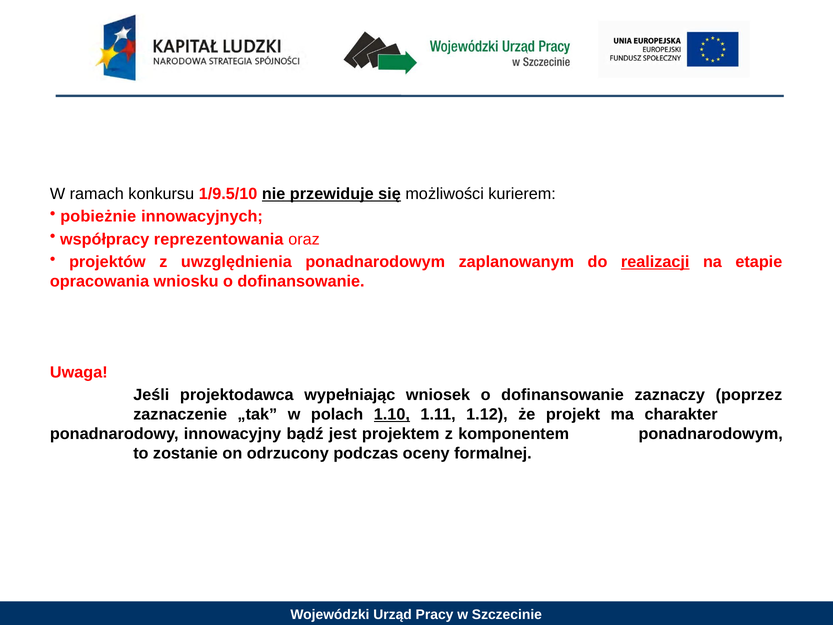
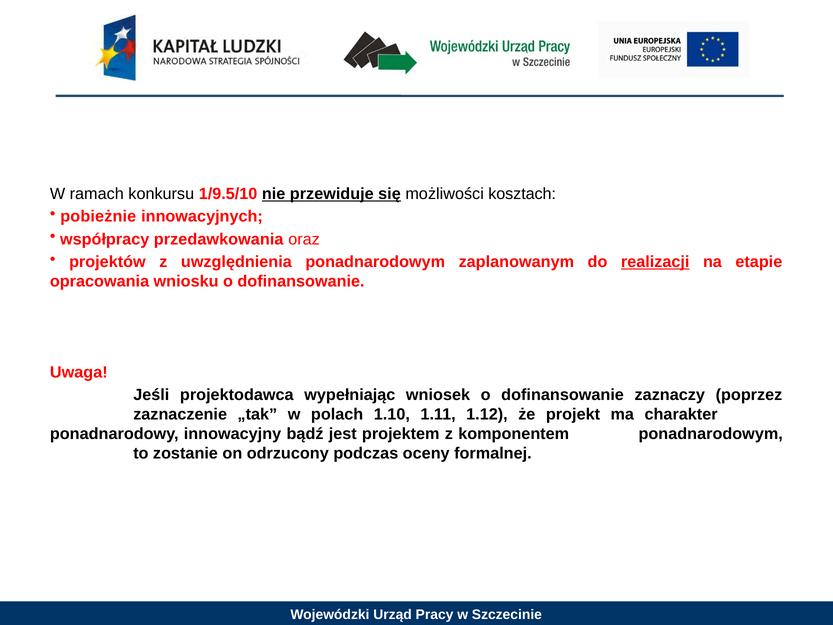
kurierem: kurierem -> kosztach (522, 194)
reprezentowania: reprezentowania -> przedawkowania (219, 239)
1.10 underline: present -> none (392, 414)
